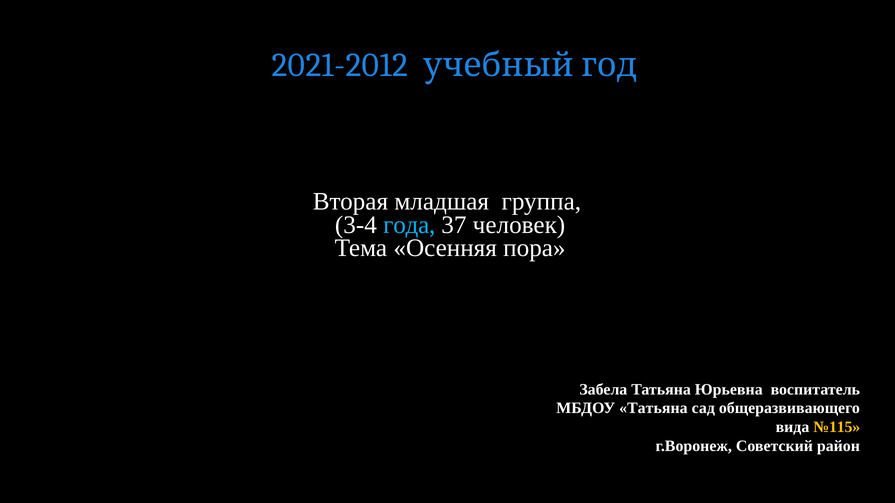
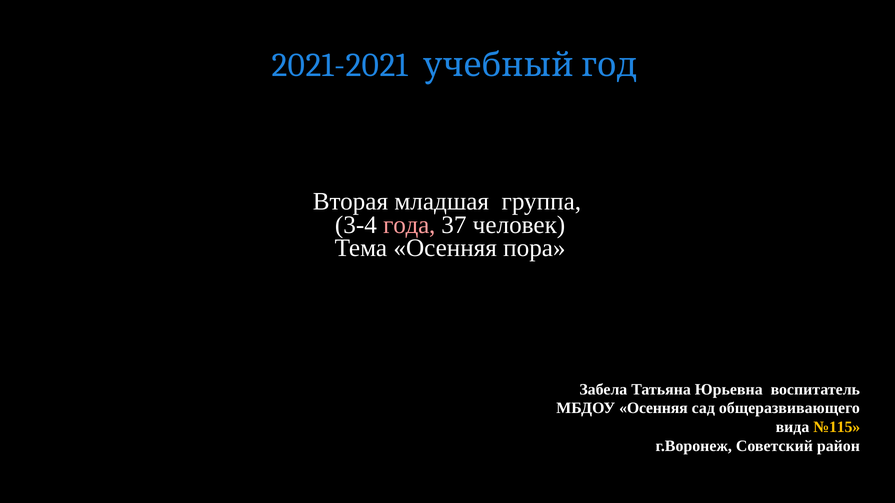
2021-2012: 2021-2012 -> 2021-2021 (340, 65)
года colour: light blue -> pink (409, 225)
МБДОУ Татьяна: Татьяна -> Осенняя (653, 409)
